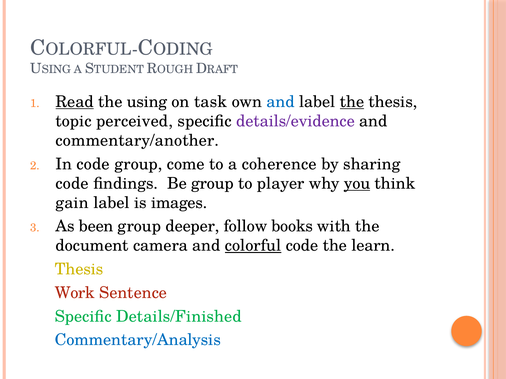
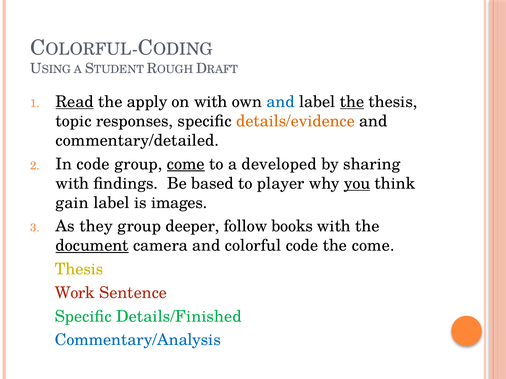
using: using -> apply (147, 102)
on task: task -> with (211, 102)
perceived: perceived -> responses (135, 121)
details/evidence colour: purple -> orange (296, 121)
commentary/another: commentary/another -> commentary/detailed (137, 141)
come underline: none -> present (186, 164)
coherence: coherence -> developed (279, 164)
code: code -> with (72, 184)
Be group: group -> based (213, 184)
been: been -> they (96, 227)
document underline: none -> present (92, 246)
colorful underline: present -> none (253, 246)
the learn: learn -> come (373, 246)
